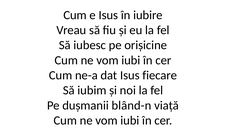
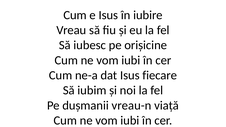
blând-n: blând-n -> vreau-n (132, 105)
